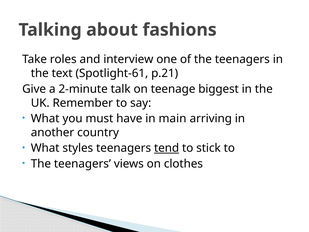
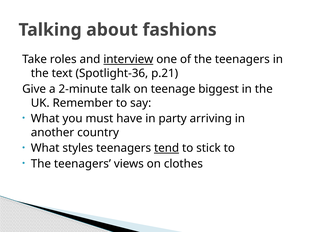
interview underline: none -> present (128, 59)
Spotlight-61: Spotlight-61 -> Spotlight-36 (112, 73)
main: main -> party (173, 118)
